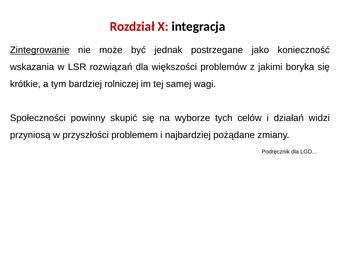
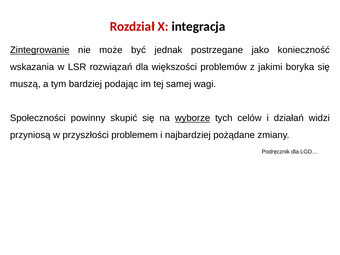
krótkie: krótkie -> muszą (25, 84)
rolniczej: rolniczej -> podając (121, 84)
wyborze underline: none -> present (193, 118)
